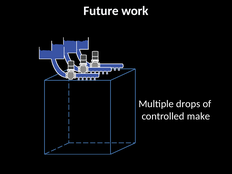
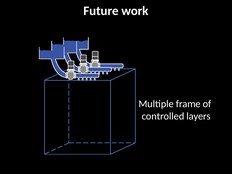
drops: drops -> frame (188, 104)
make: make -> layers (199, 116)
